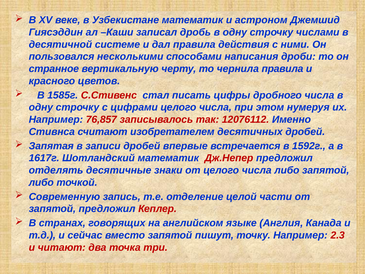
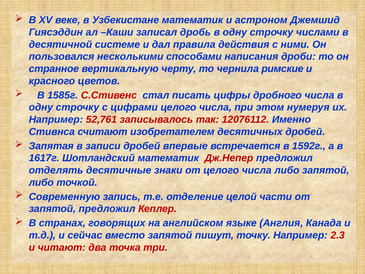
чернила правила: правила -> римские (282, 69)
76,857: 76,857 -> 52,761 (101, 119)
